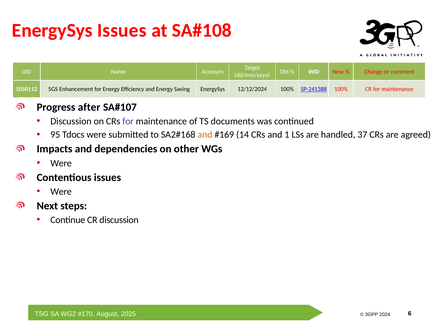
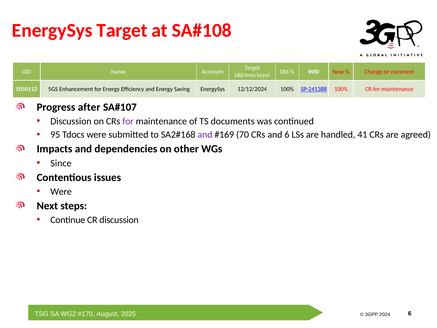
EnergySys Issues: Issues -> Target (122, 30)
and colour: orange -> purple (205, 135)
14: 14 -> 70 (243, 135)
and 1: 1 -> 6 (287, 135)
37: 37 -> 41 (362, 135)
Were: Were -> Since (61, 163)
